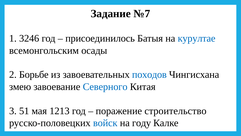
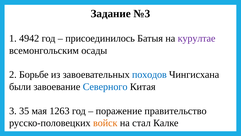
№7: №7 -> №3 (142, 14)
3246: 3246 -> 4942 (29, 38)
курултае colour: blue -> purple (197, 38)
змею: змею -> были (20, 86)
51: 51 -> 35 (24, 111)
1213: 1213 -> 1263 (59, 111)
строительство: строительство -> правительство (176, 111)
войск colour: blue -> orange (105, 123)
году: году -> стал (141, 123)
